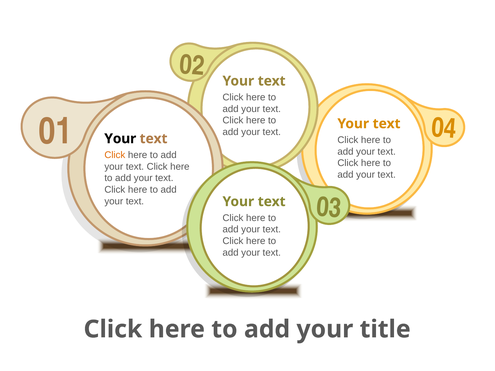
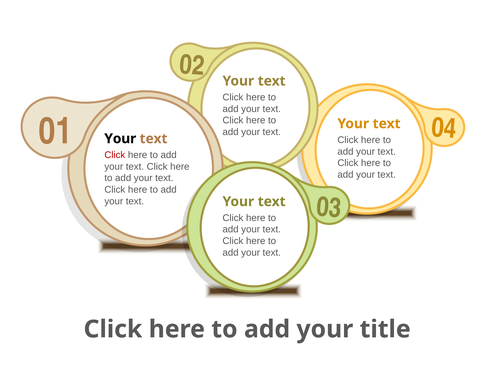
Click colour: orange -> red (115, 155)
